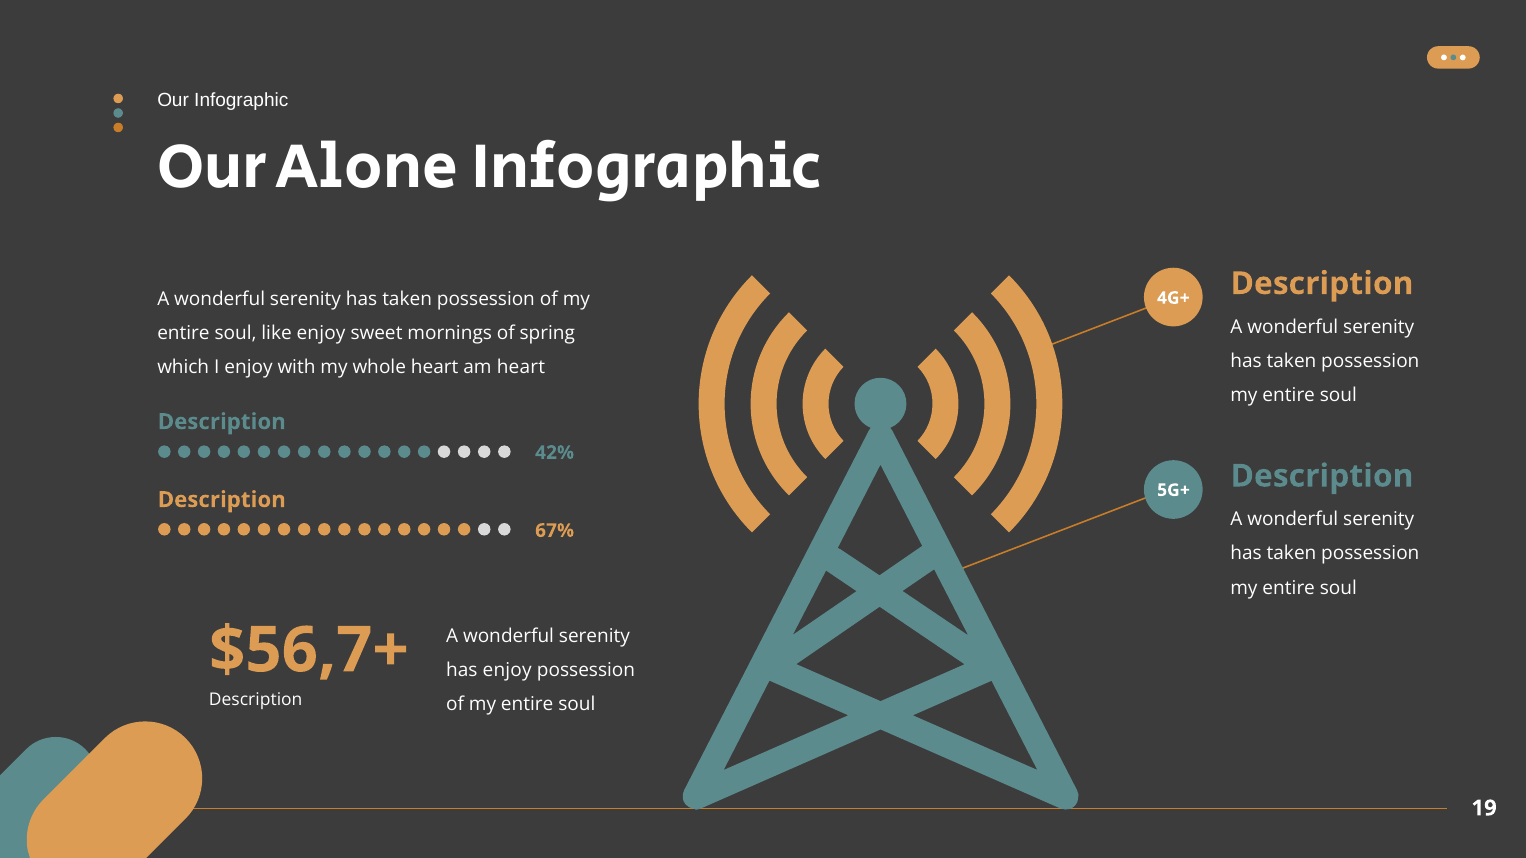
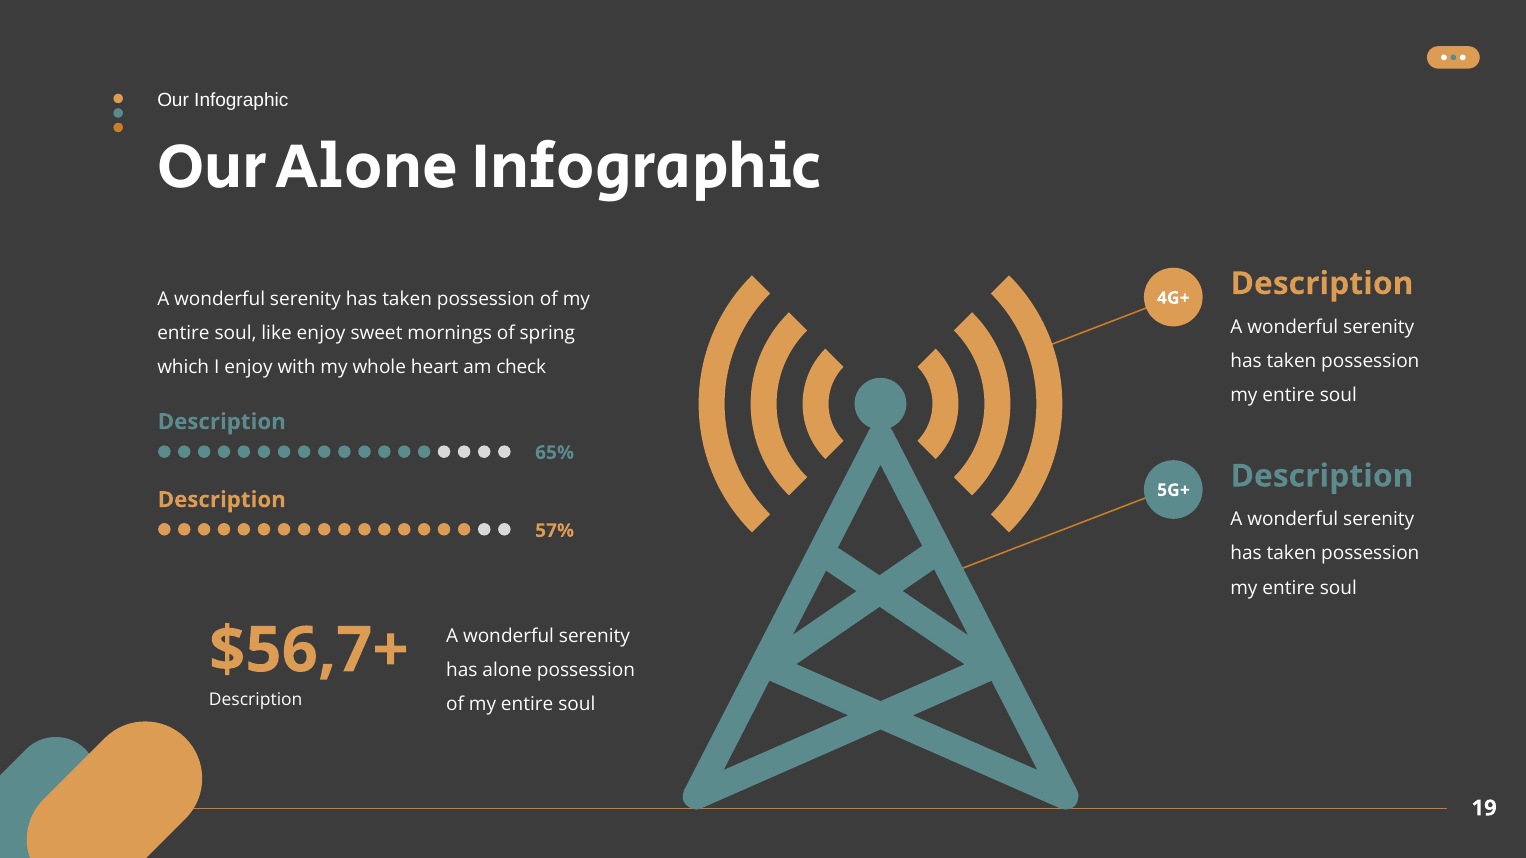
am heart: heart -> check (521, 368)
42%: 42% -> 65% (555, 453)
67%: 67% -> 57% (555, 531)
has enjoy: enjoy -> alone (507, 670)
